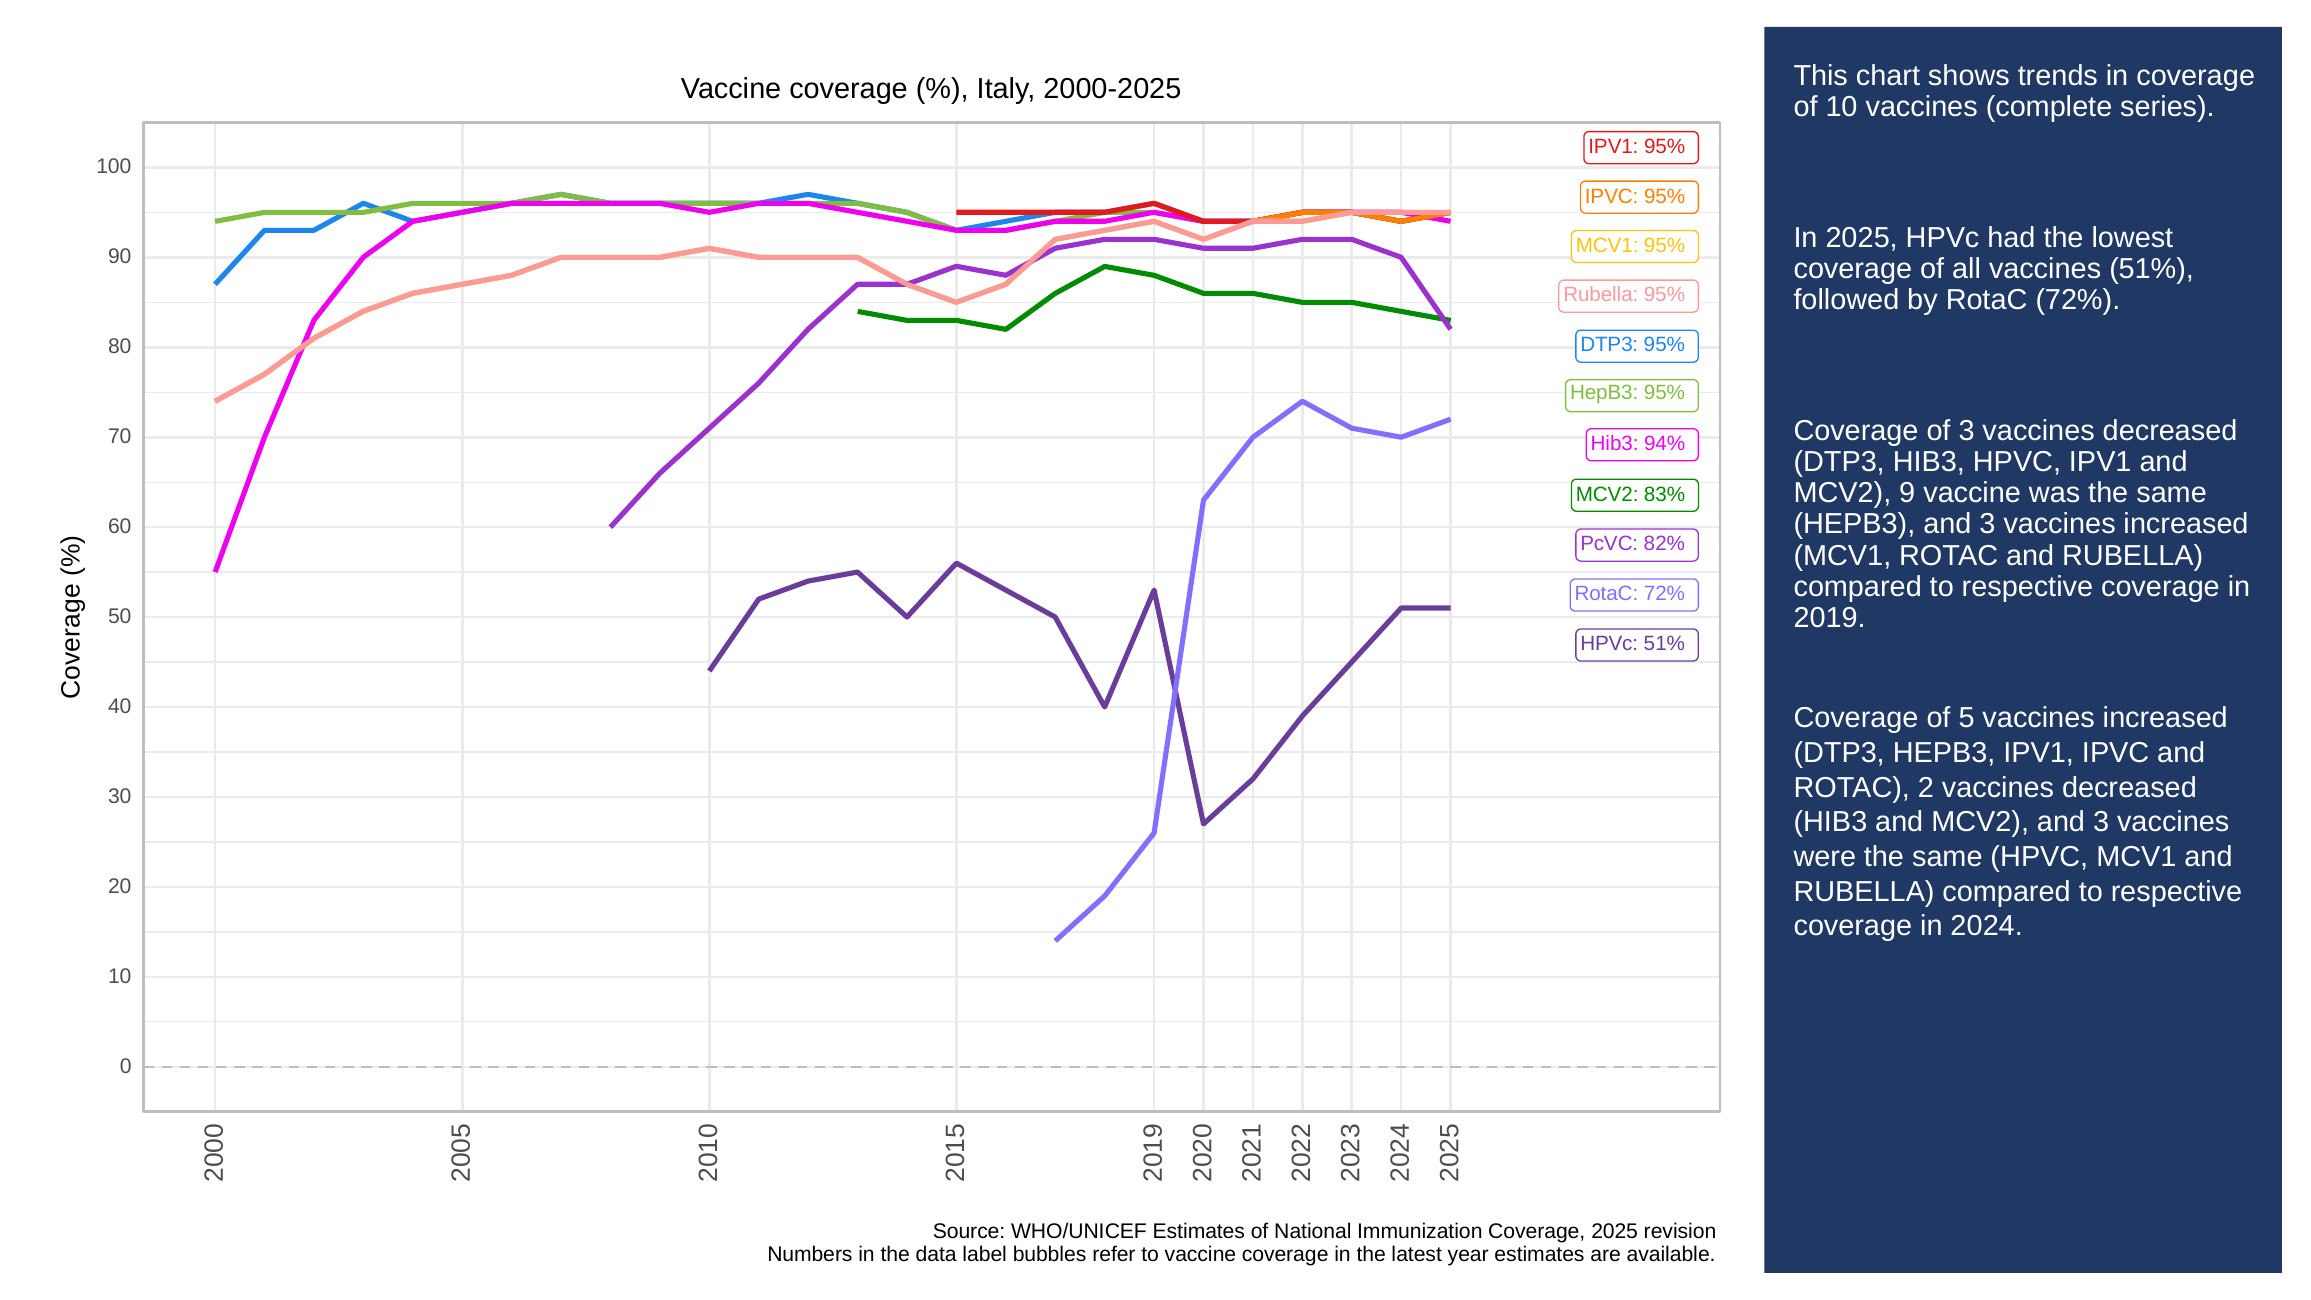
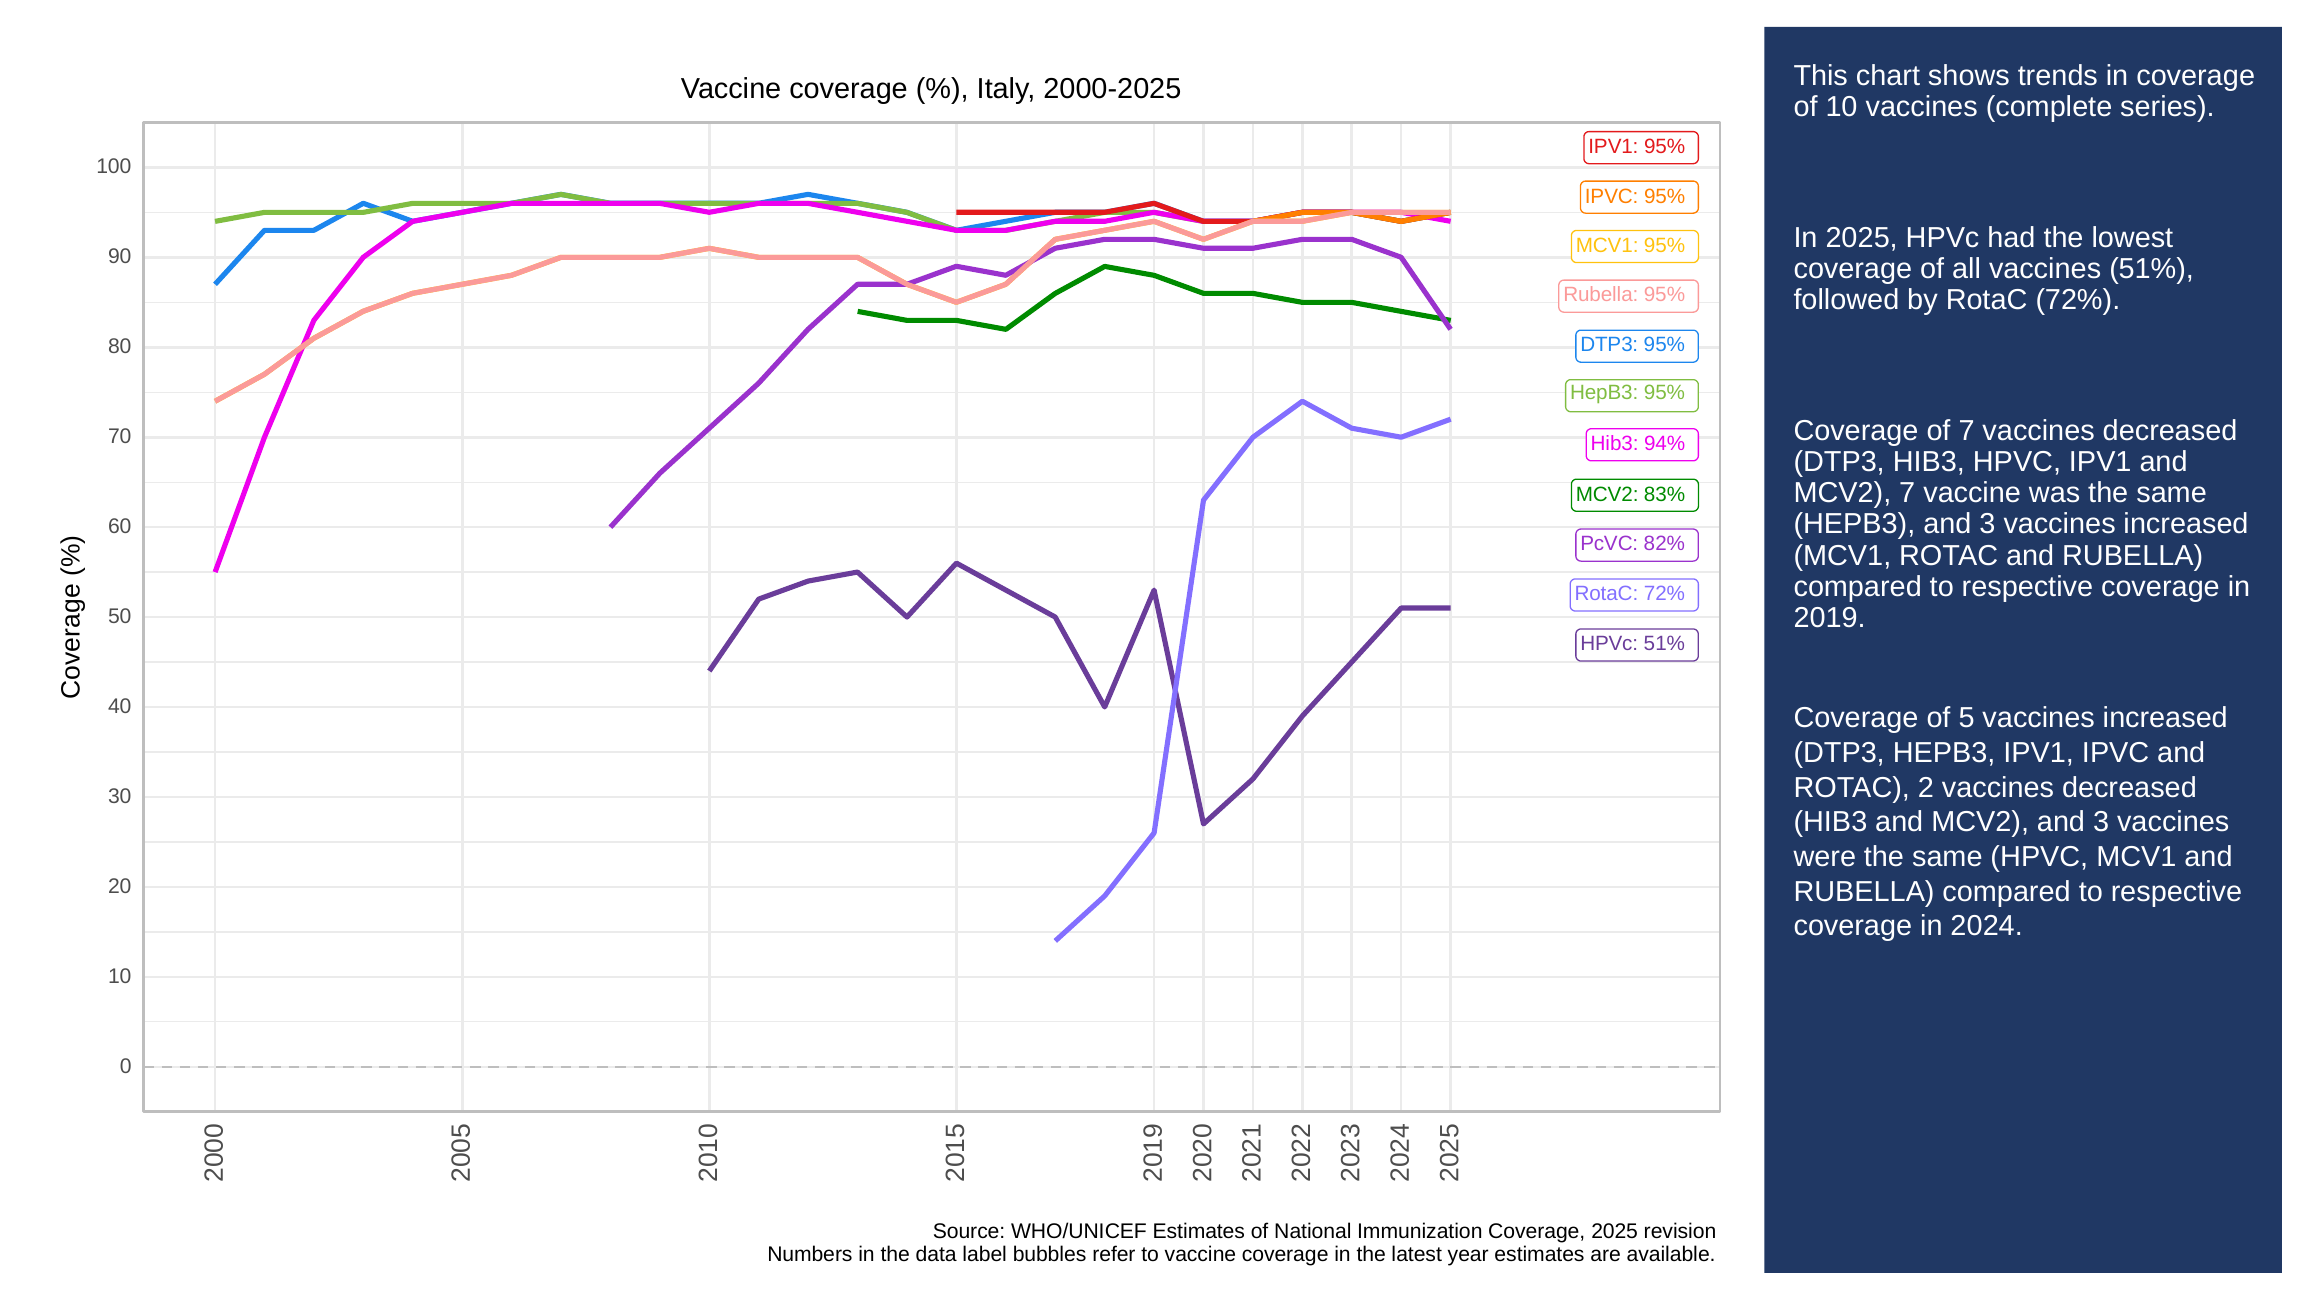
of 3: 3 -> 7 (1967, 431)
MCV2 9: 9 -> 7 (1907, 493)
